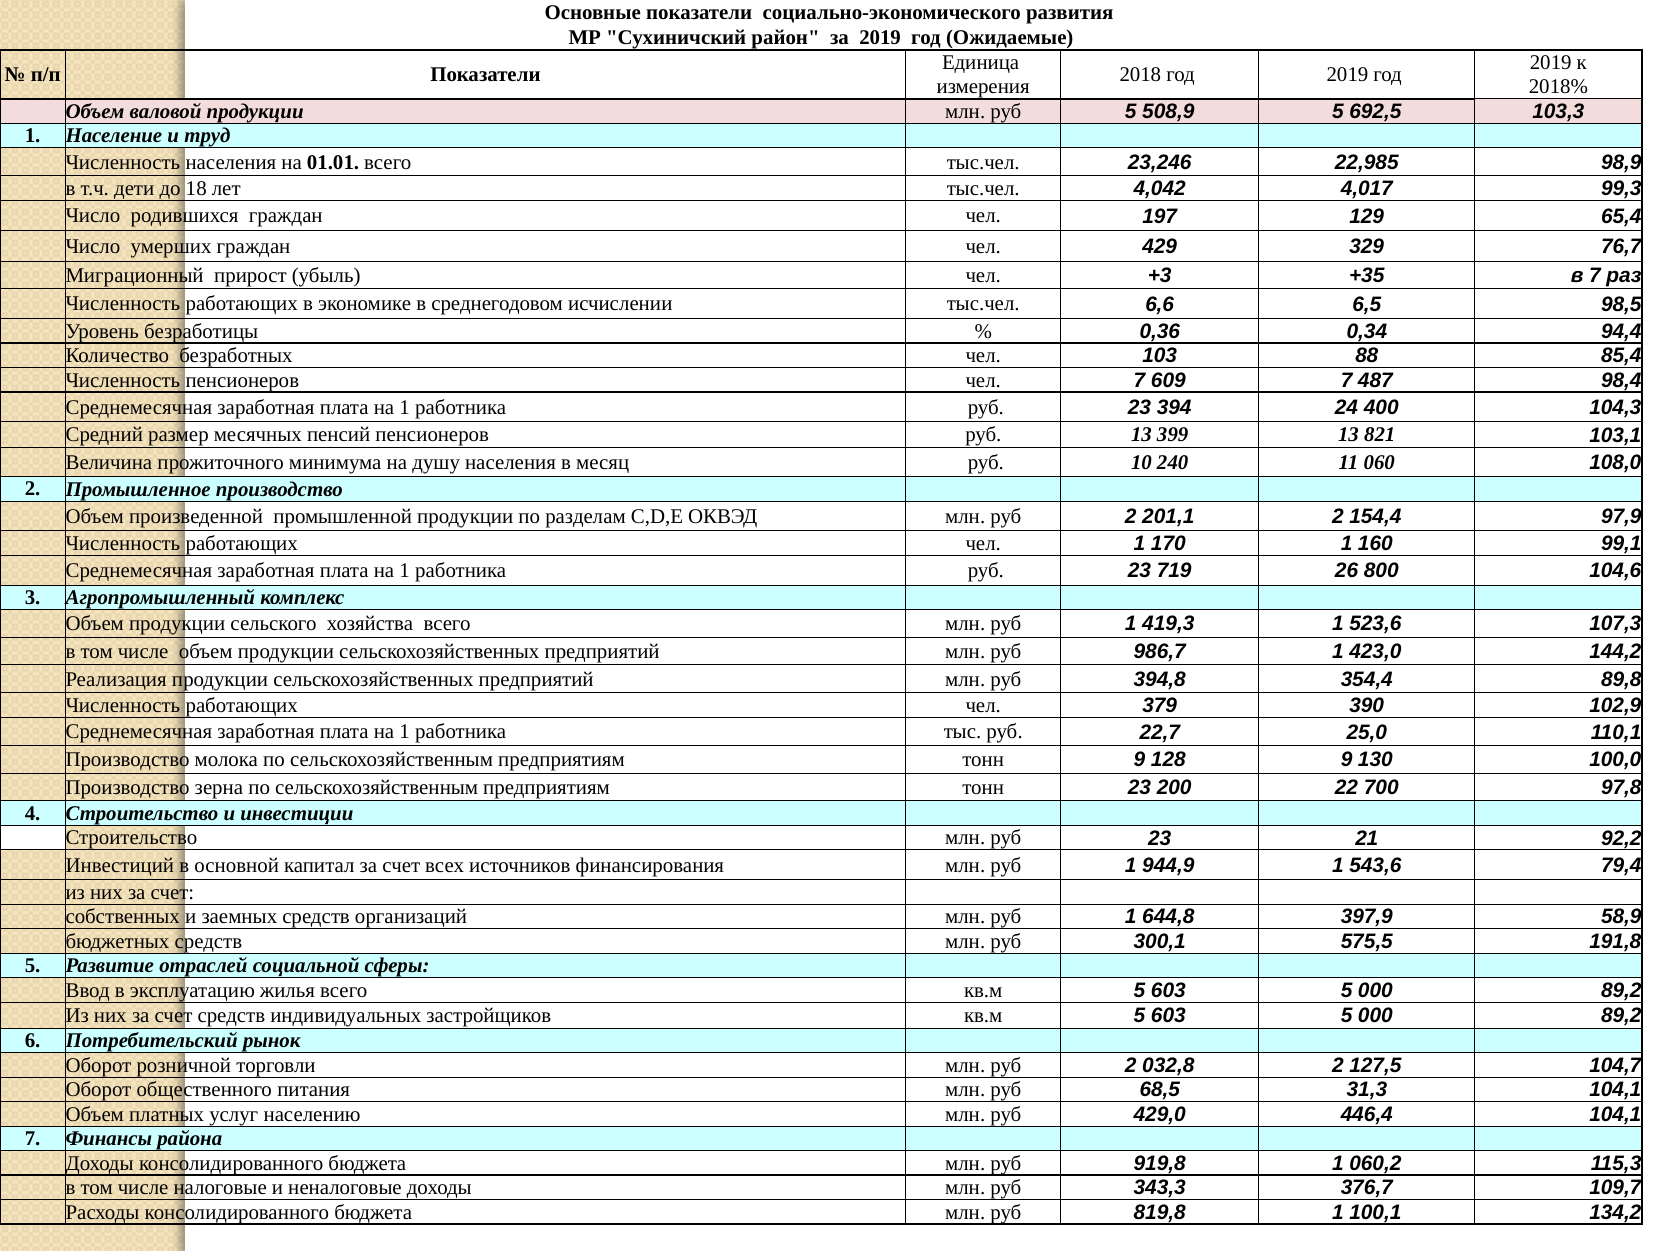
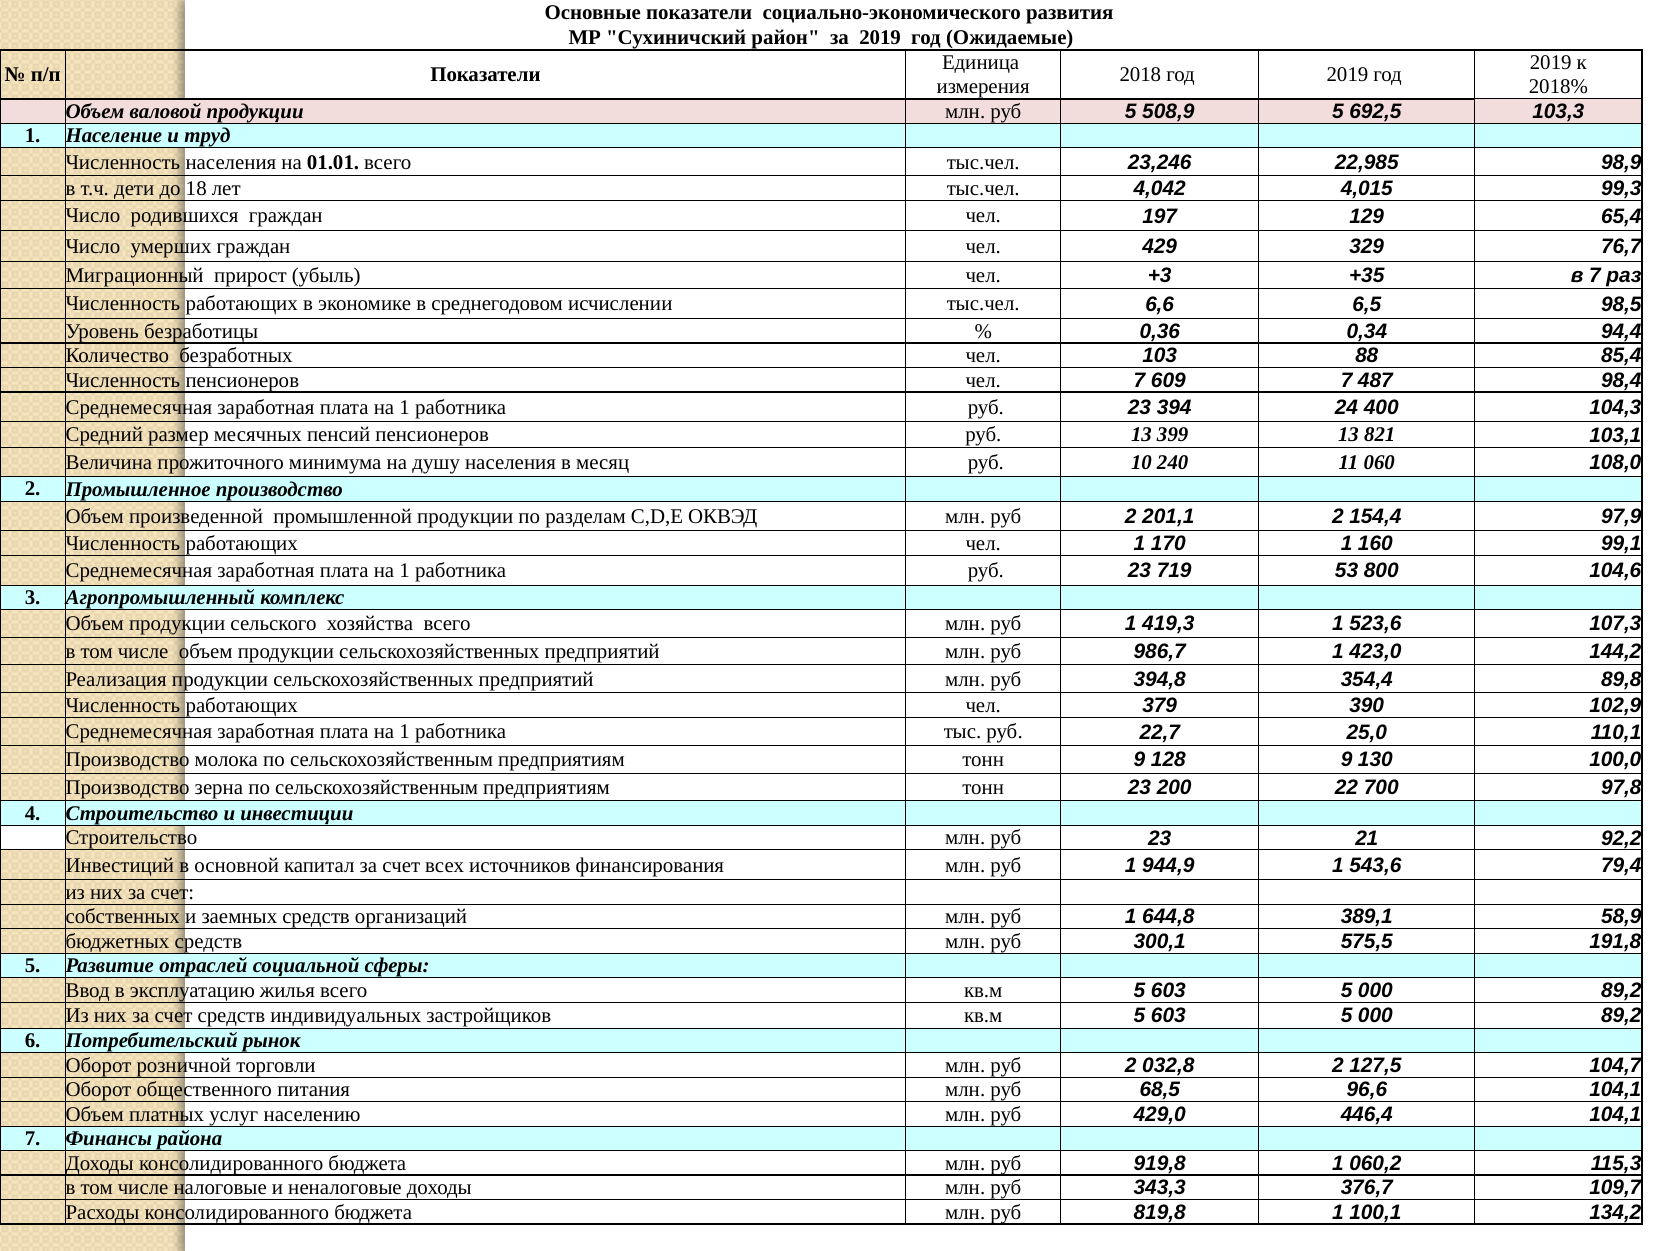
4,017: 4,017 -> 4,015 (1367, 189)
26: 26 -> 53 (1347, 571)
397,9: 397,9 -> 389,1 (1367, 917)
31,3: 31,3 -> 96,6 (1367, 1090)
